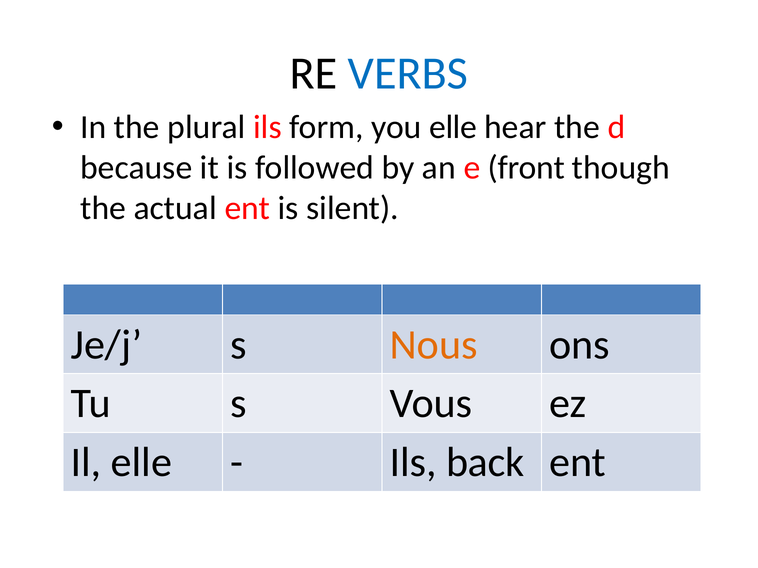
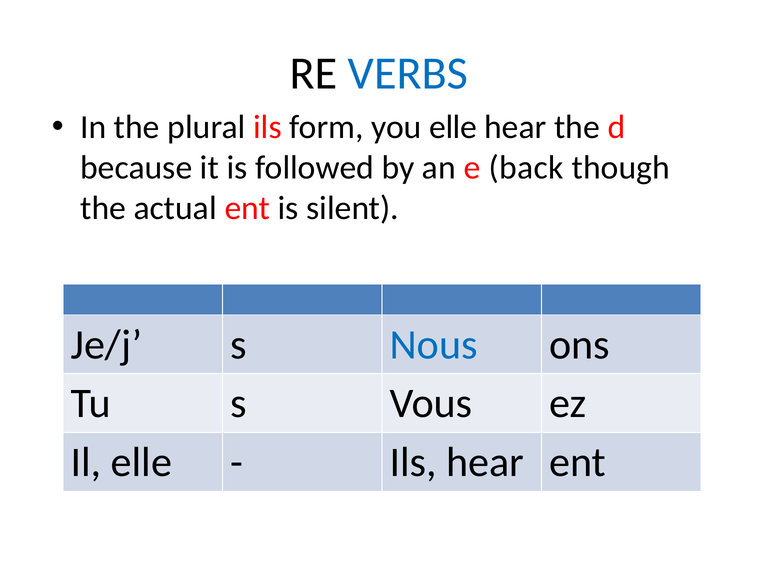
front: front -> back (526, 168)
Nous colour: orange -> blue (434, 345)
Ils back: back -> hear (485, 463)
